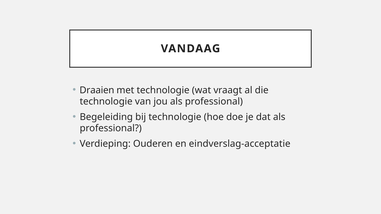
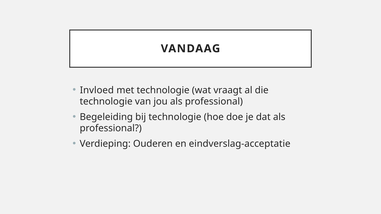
Draaien: Draaien -> Invloed (97, 90)
